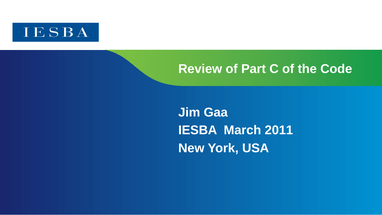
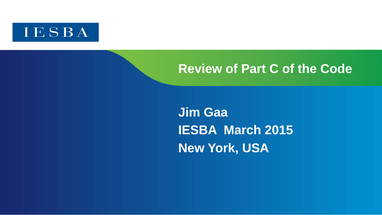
2011: 2011 -> 2015 (279, 130)
